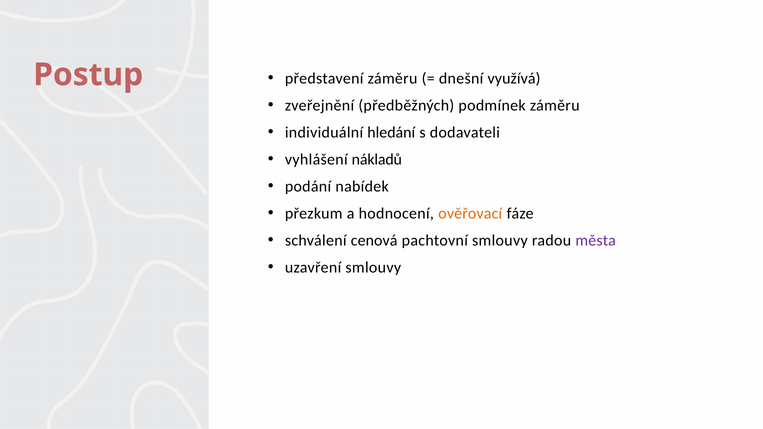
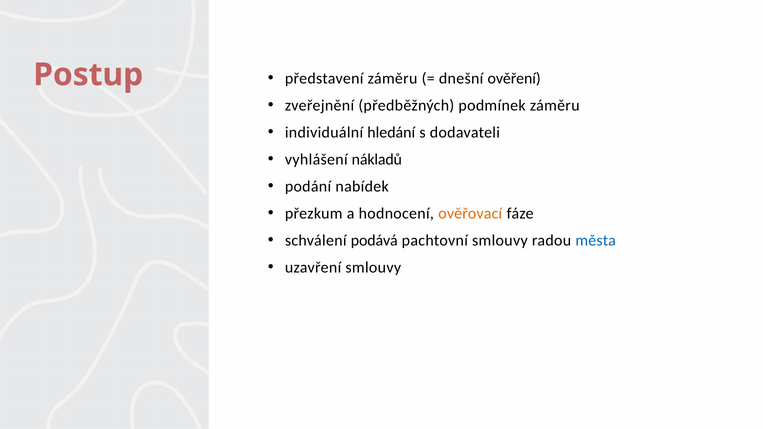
využívá: využívá -> ověření (514, 78)
cenová: cenová -> podává (374, 241)
města colour: purple -> blue (596, 241)
